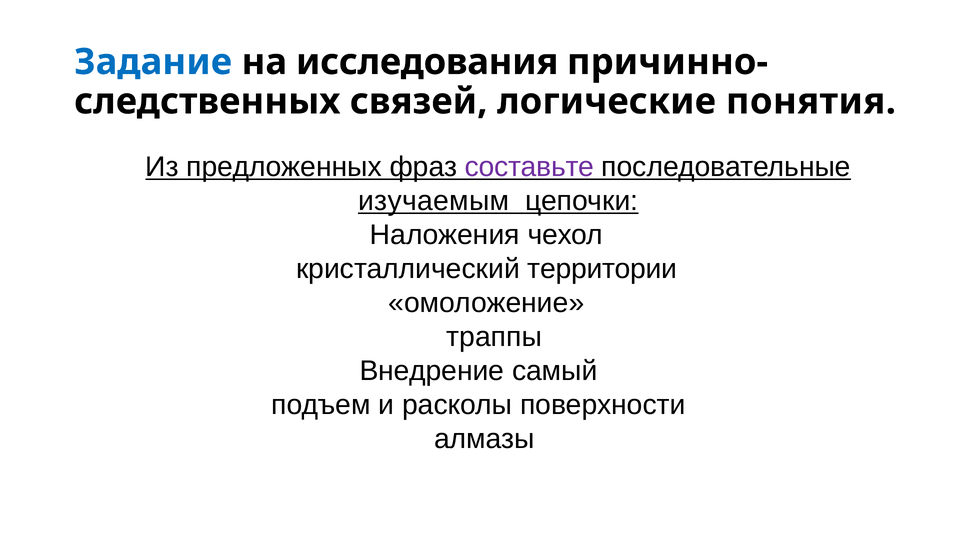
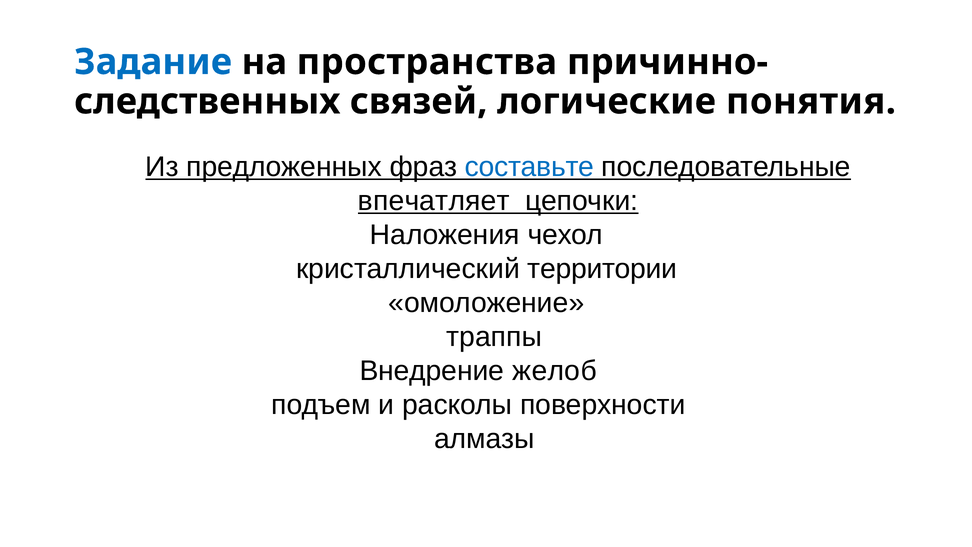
исследования: исследования -> пространства (427, 62)
составьте colour: purple -> blue (529, 167)
изучаемым: изучаемым -> впечатляет (434, 201)
самый: самый -> желоб (555, 371)
